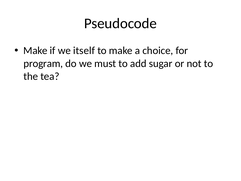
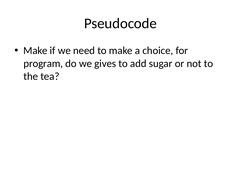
itself: itself -> need (84, 51)
must: must -> gives (105, 63)
